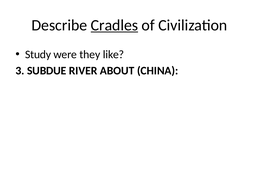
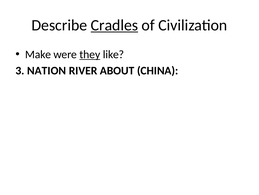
Study: Study -> Make (38, 54)
they underline: none -> present (90, 54)
SUBDUE: SUBDUE -> NATION (47, 70)
